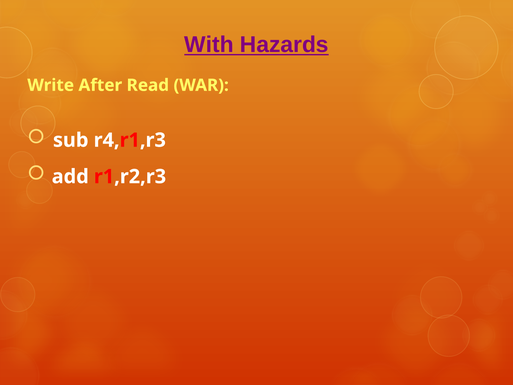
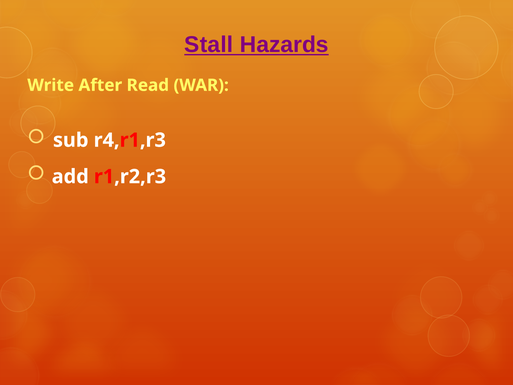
With: With -> Stall (209, 45)
